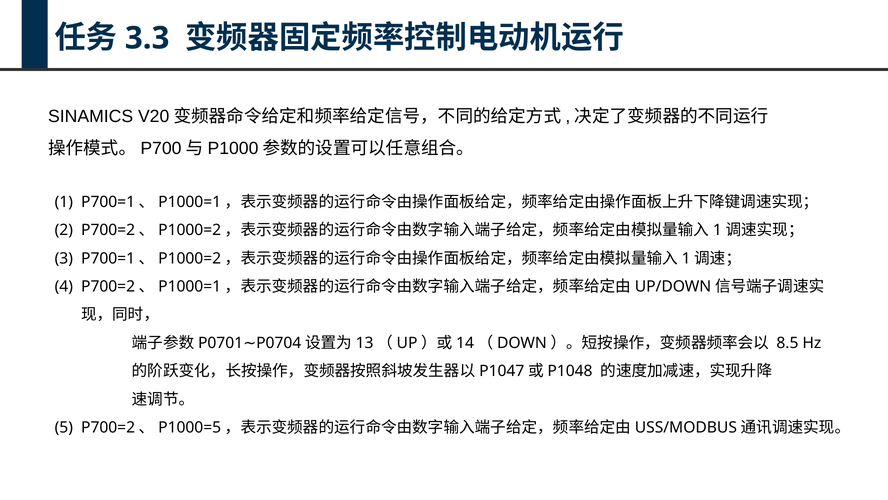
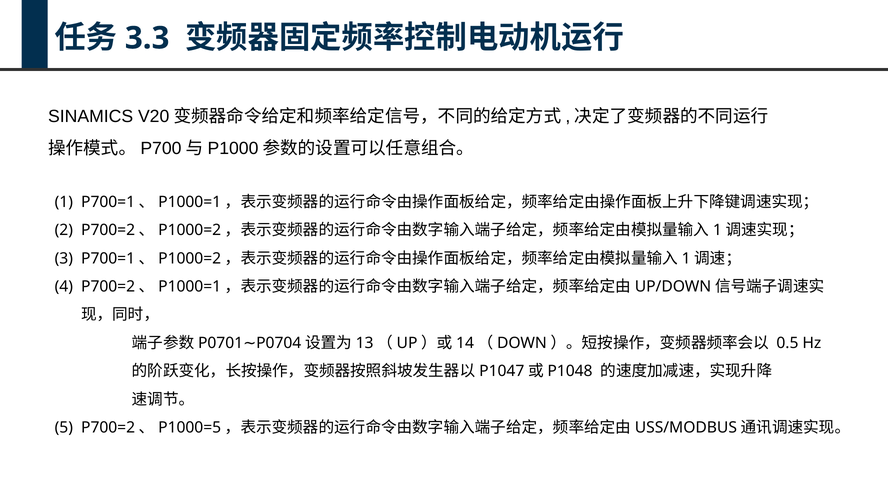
8.5: 8.5 -> 0.5 (787, 343)
